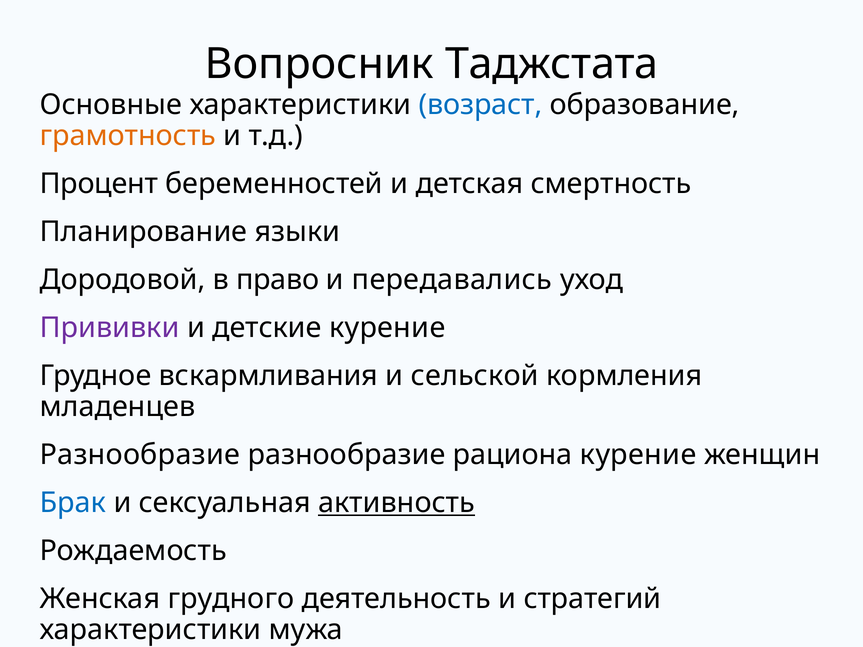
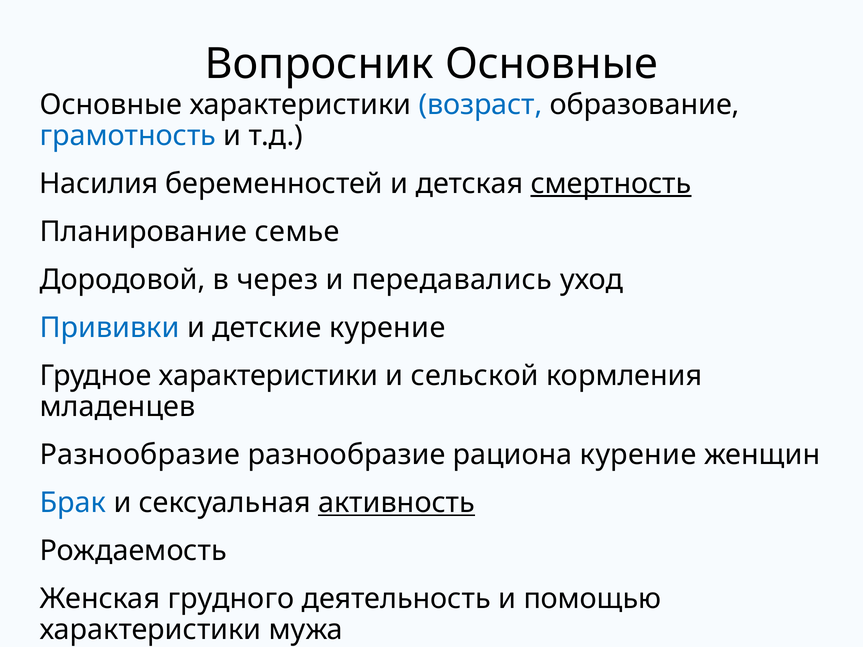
Вопросник Таджстата: Таджстата -> Основные (552, 64)
грамотность colour: orange -> blue (128, 136)
Процент: Процент -> Насилия (99, 184)
смертность underline: none -> present (611, 184)
Планирование языки: языки -> семье (297, 232)
право: право -> через (277, 280)
Прививки colour: purple -> blue (110, 328)
Грудное вскармливания: вскармливания -> характеристики (269, 376)
стратегий: стратегий -> помощью (592, 599)
